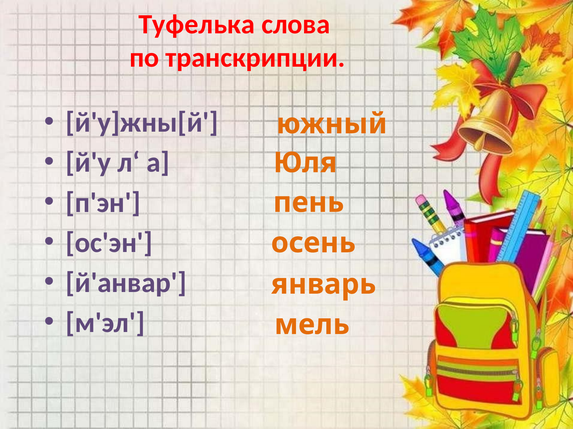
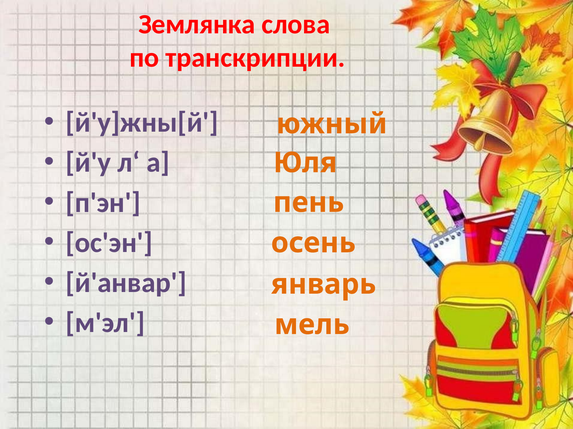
Туфелька: Туфелька -> Землянка (197, 24)
